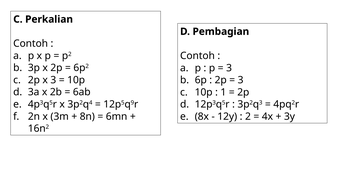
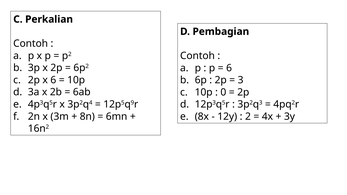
3: 3 -> 6 (229, 68)
x 3: 3 -> 6 (53, 80)
1: 1 -> 0 (223, 92)
